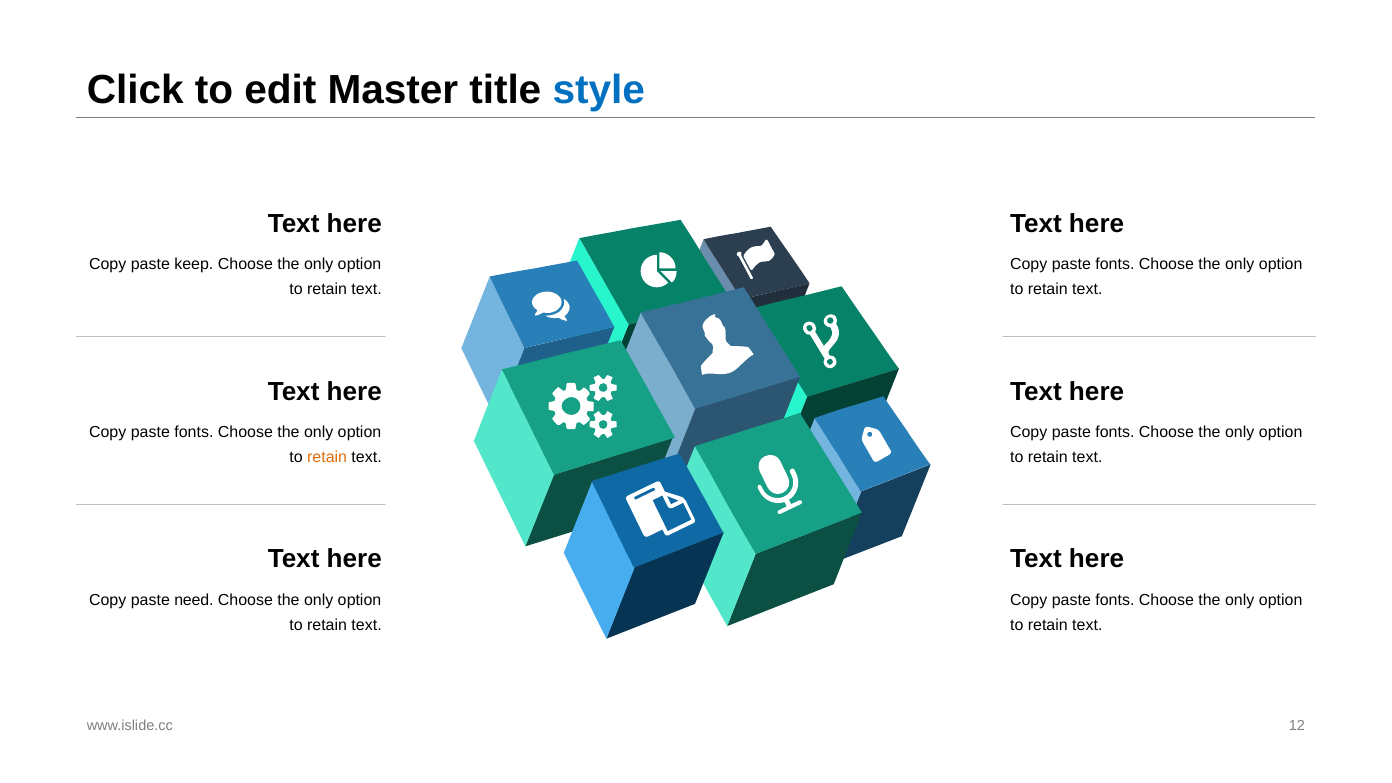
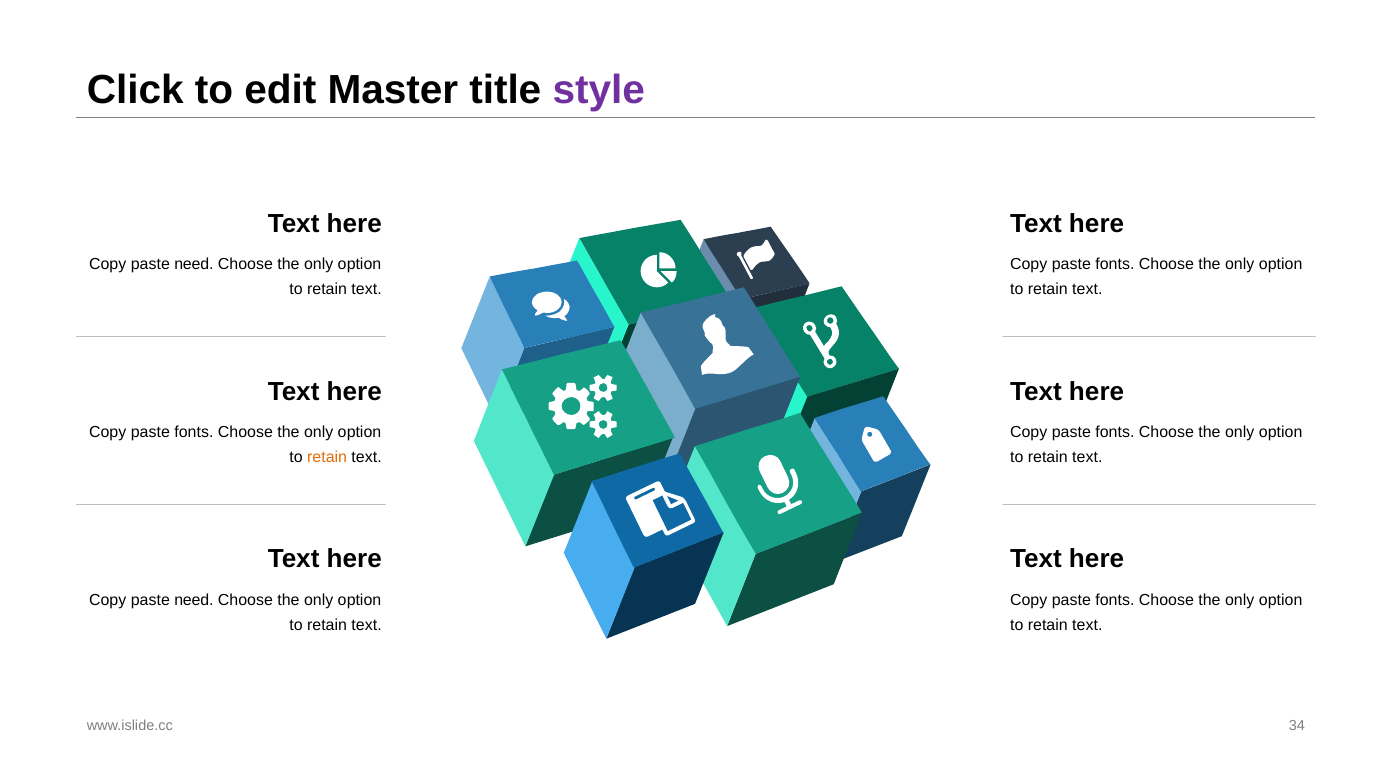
style colour: blue -> purple (599, 90)
keep: keep -> need (194, 265)
12: 12 -> 34 (1297, 725)
